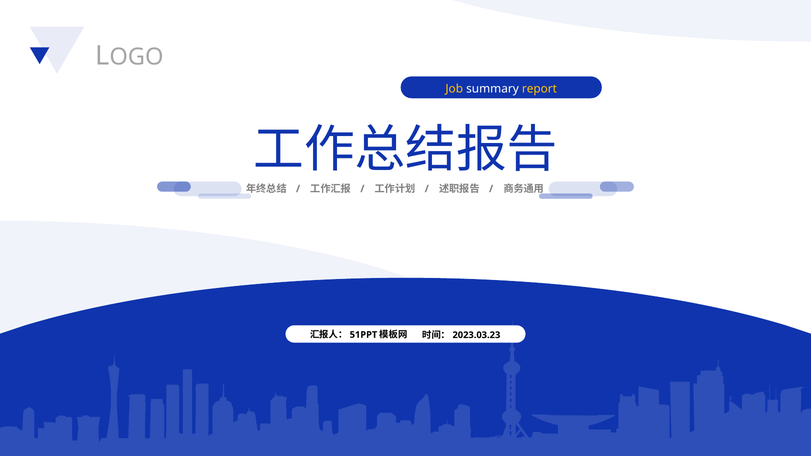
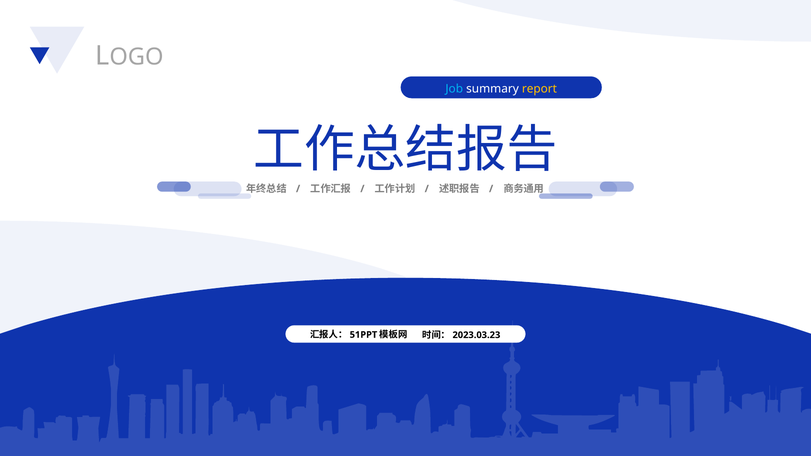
Job colour: yellow -> light blue (454, 89)
